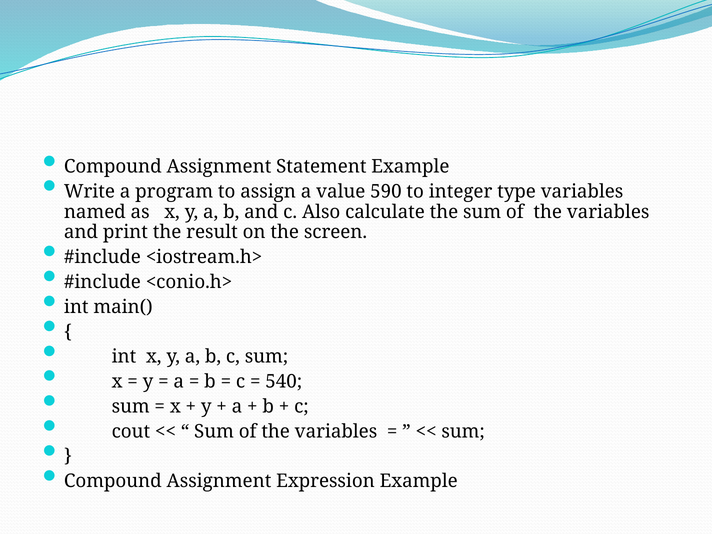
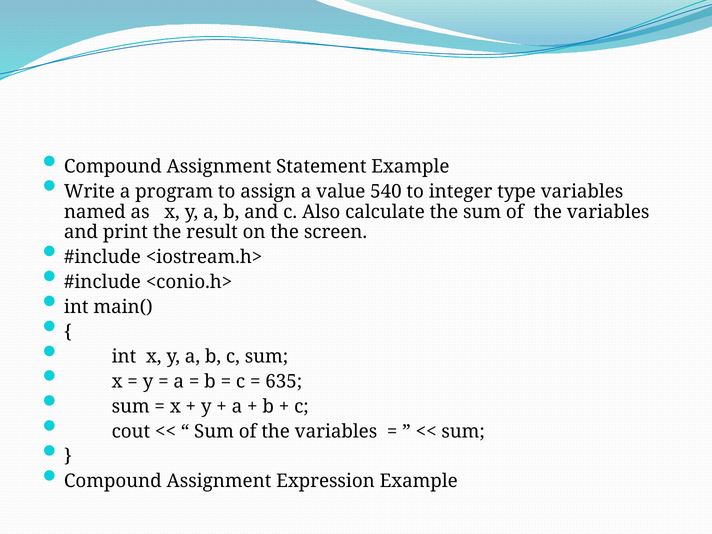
590: 590 -> 540 (386, 192)
540: 540 -> 635 (284, 382)
